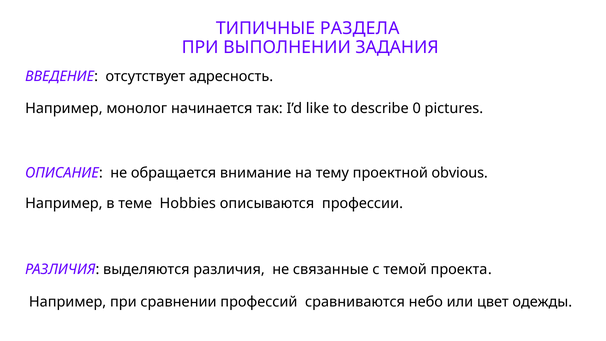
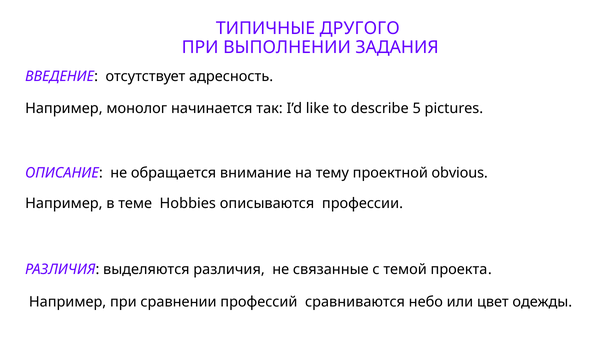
РАЗДЕЛА: РАЗДЕЛА -> ДРУГОГО (360, 29)
0: 0 -> 5 (417, 109)
